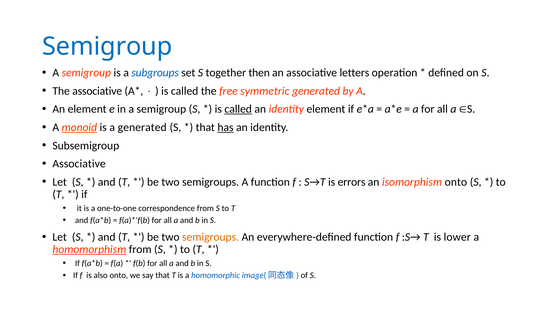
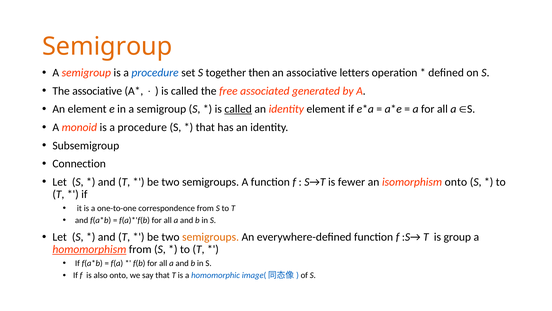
Semigroup colour: blue -> orange (107, 46)
semigroup is a subgroups: subgroups -> procedure (155, 73)
symmetric: symmetric -> associated (265, 91)
monoid underline: present -> none (79, 127)
generated: generated -> procedure (142, 127)
has underline: present -> none (225, 127)
Associative: Associative -> Connection (79, 163)
errors: errors -> fewer (351, 182)
lower: lower -> group (457, 237)
